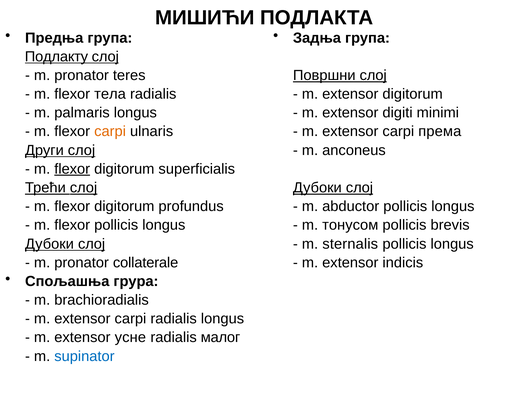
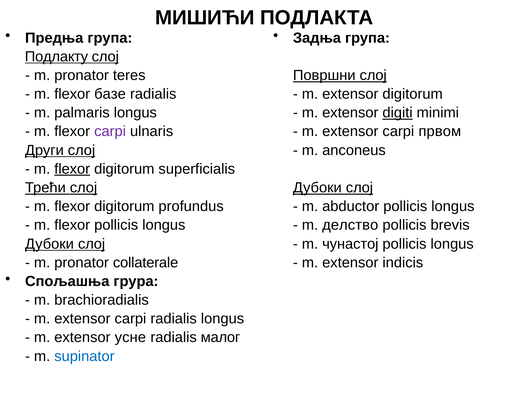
тела: тела -> базе (110, 94)
digiti underline: none -> present (398, 113)
carpi colour: orange -> purple (110, 132)
премa: премa -> првом (440, 132)
тонусом: тонусом -> делство (350, 225)
sternalis: sternalis -> чунастој (350, 244)
